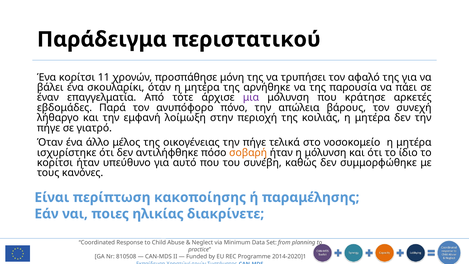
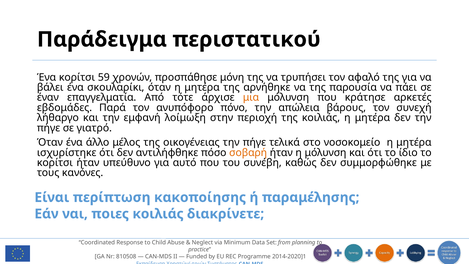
11: 11 -> 59 (104, 77)
μια colour: purple -> orange (251, 97)
ποιες ηλικίας: ηλικίας -> κοιλιάς (158, 214)
